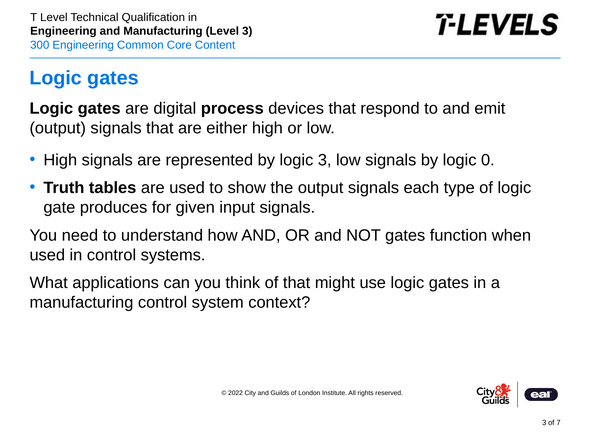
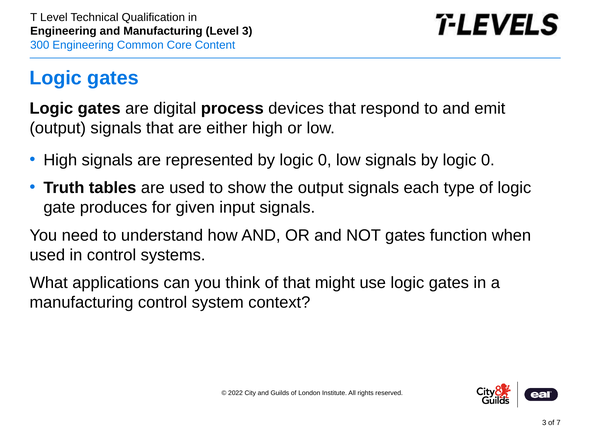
represented by logic 3: 3 -> 0 (325, 160)
